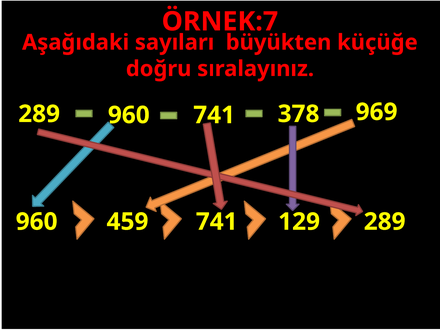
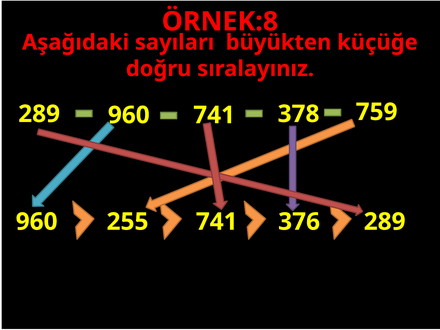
ÖRNEK:7: ÖRNEK:7 -> ÖRNEK:8 (220, 22)
969: 969 -> 759 (377, 112)
459: 459 -> 255 (127, 222)
129: 129 -> 376 (299, 222)
